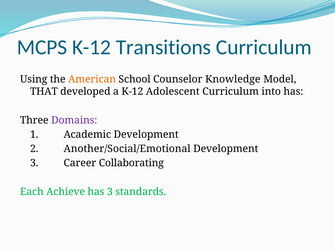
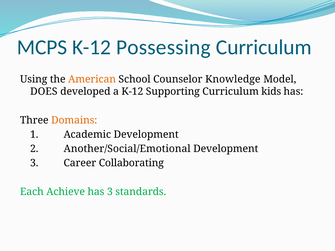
Transitions: Transitions -> Possessing (163, 47)
THAT: THAT -> DOES (44, 92)
Adolescent: Adolescent -> Supporting (173, 92)
into: into -> kids (271, 92)
Domains colour: purple -> orange (74, 120)
